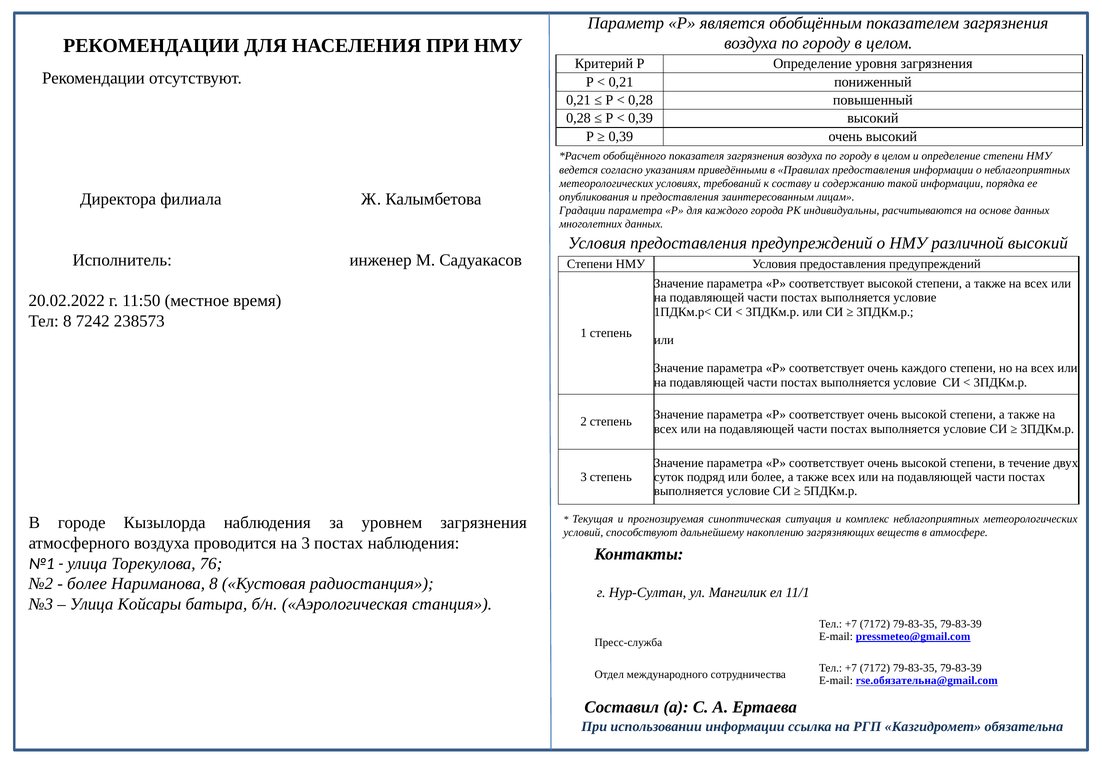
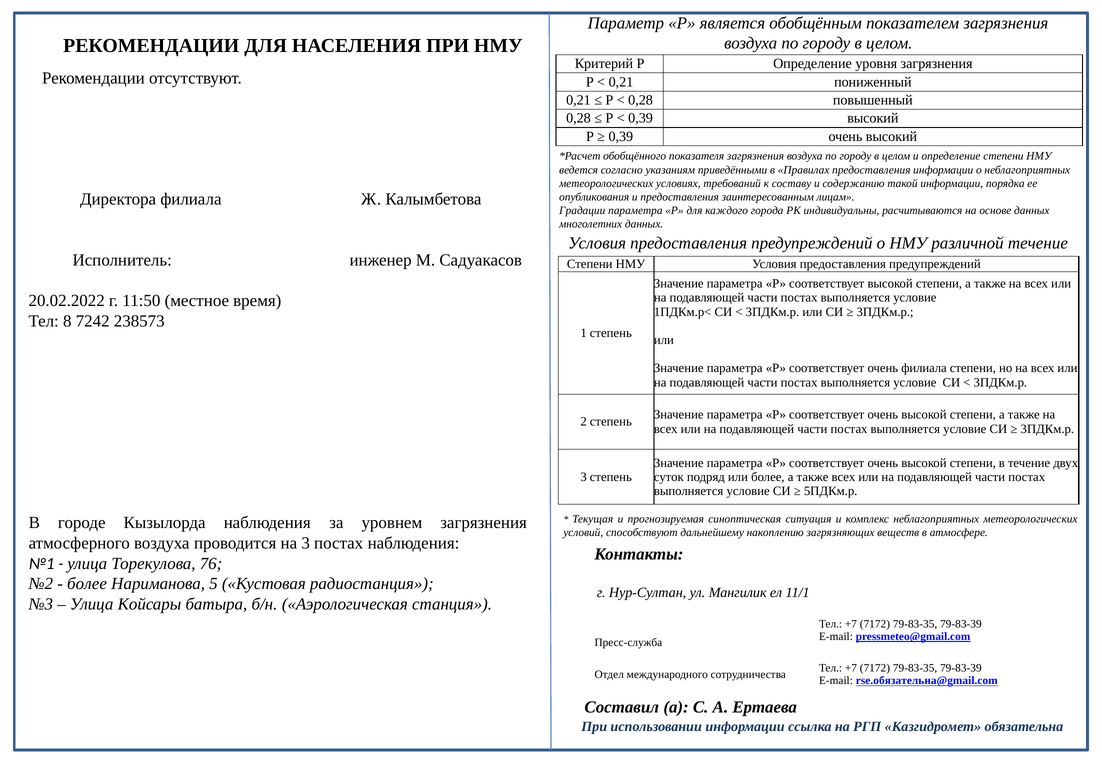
различной высокий: высокий -> течение (1038, 243)
очень каждого: каждого -> филиала (924, 368)
Нариманова 8: 8 -> 5 (213, 584)
